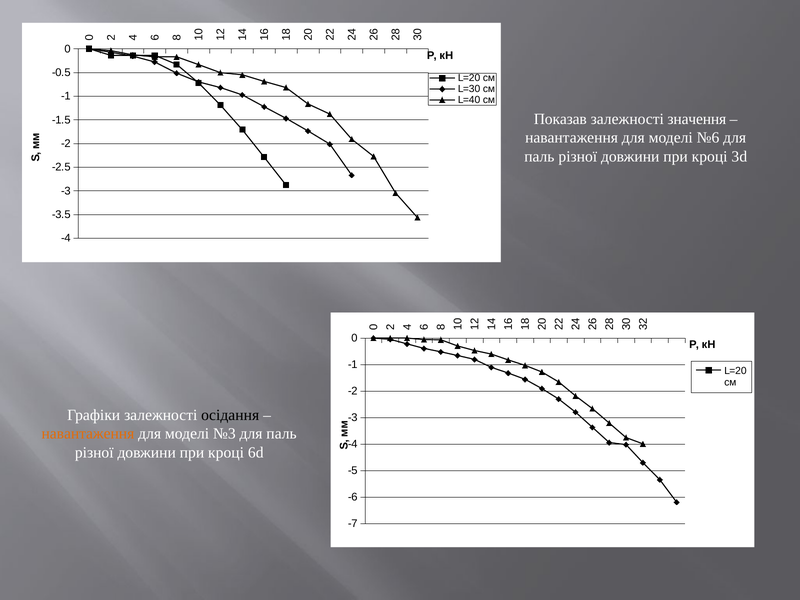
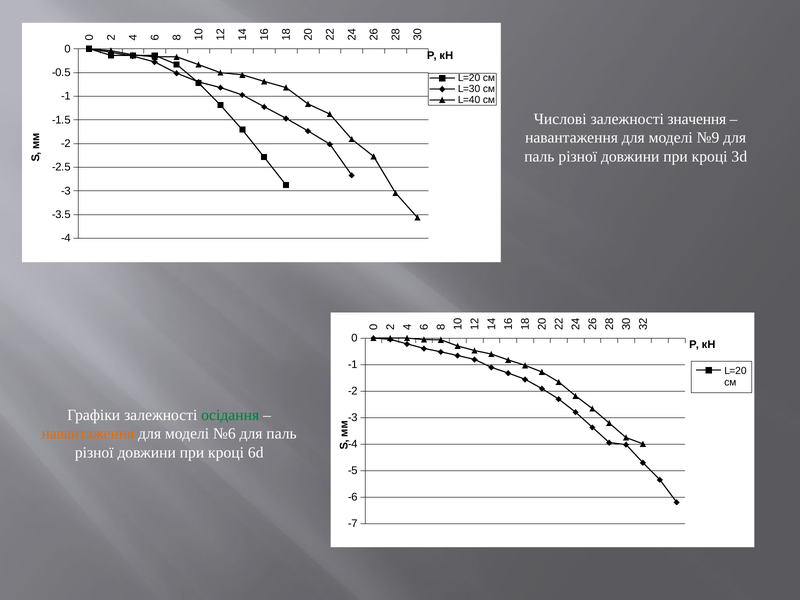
Показав: Показав -> Числові (560, 119)
№6: №6 -> №9 (708, 138)
осідання colour: black -> green (230, 415)
№3: №3 -> №6 (224, 434)
